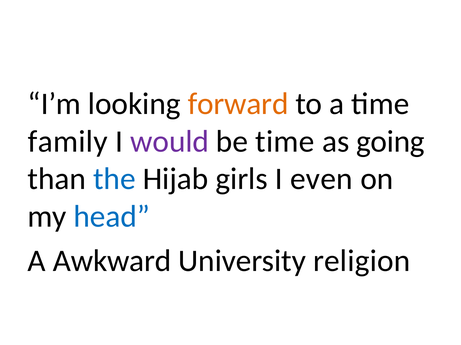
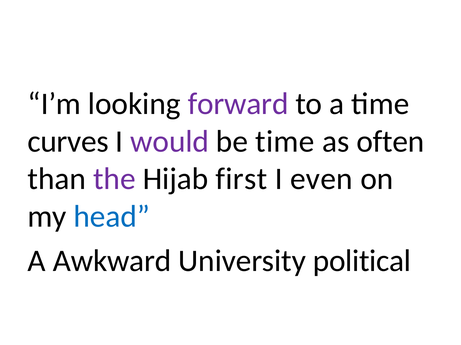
forward colour: orange -> purple (238, 104)
family: family -> curves (68, 142)
going: going -> often (390, 142)
the colour: blue -> purple (114, 179)
girls: girls -> first (241, 179)
religion: religion -> political (362, 262)
